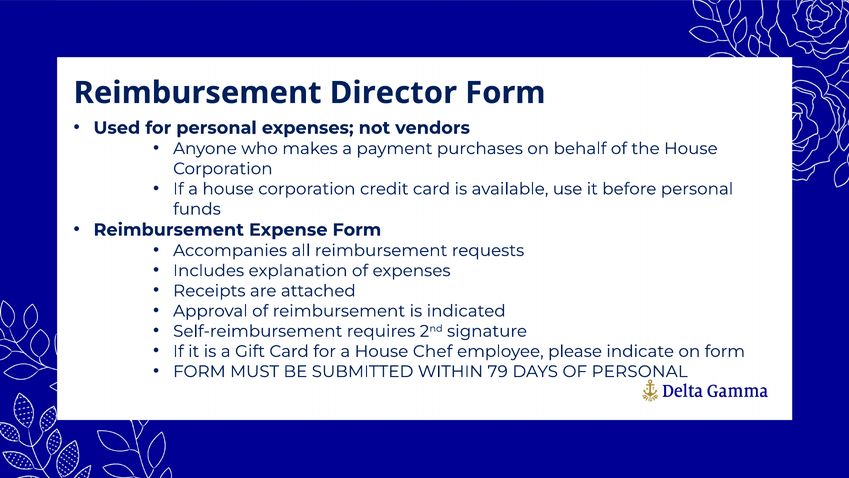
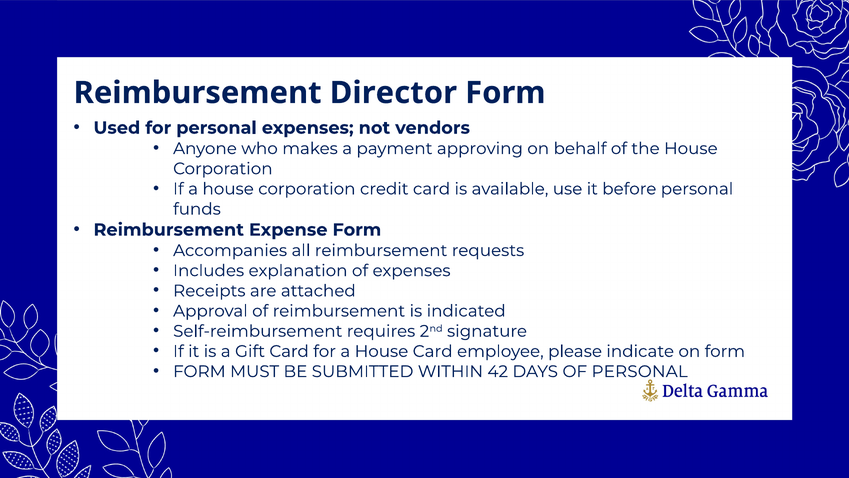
purchases: purchases -> approving (480, 148)
House Chef: Chef -> Card (433, 351)
79: 79 -> 42 (498, 371)
